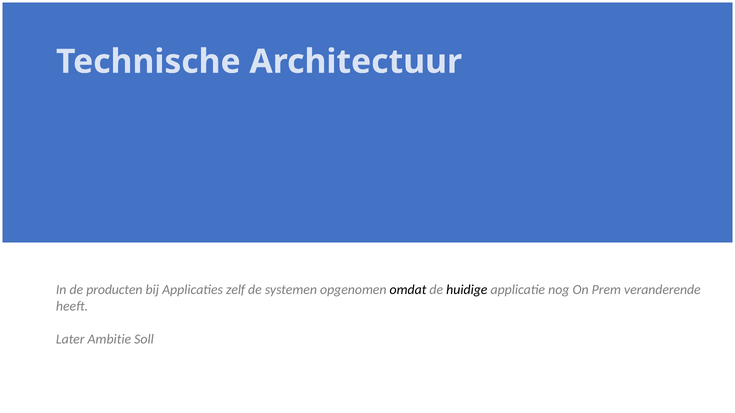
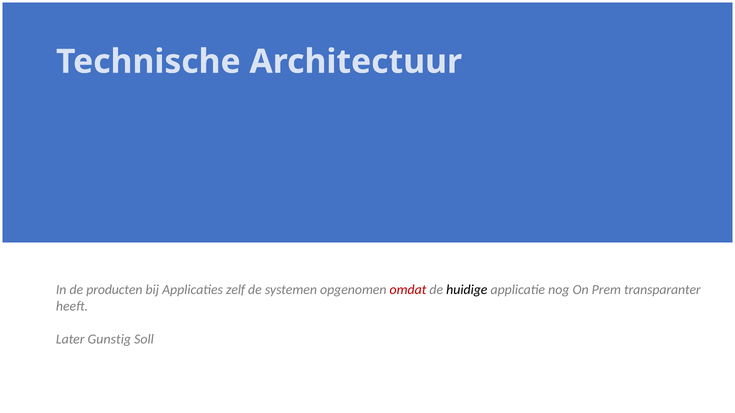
omdat colour: black -> red (408, 290)
veranderende: veranderende -> transparanter (662, 290)
Ambitie: Ambitie -> Gunstig (109, 339)
